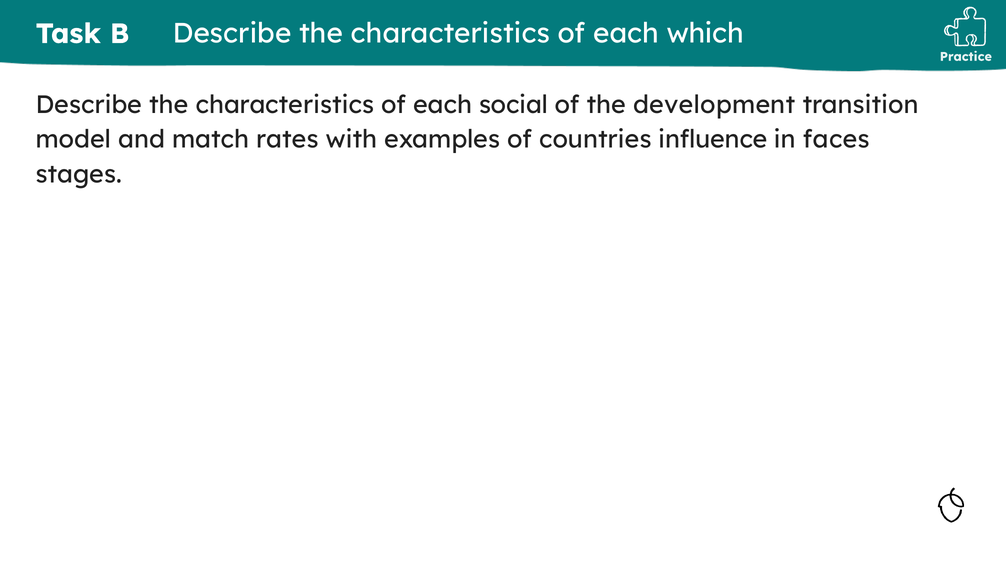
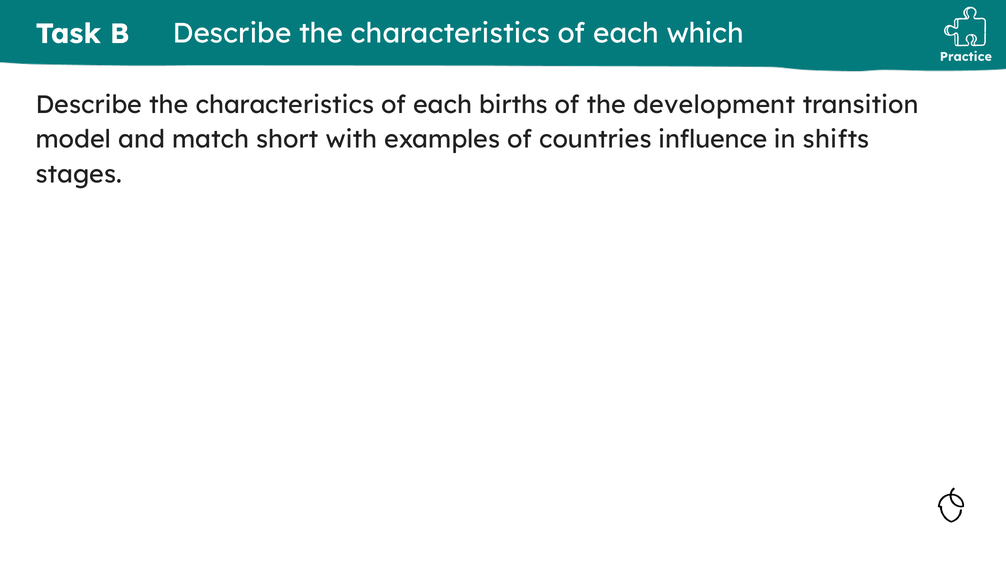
social: social -> births (514, 105)
rates: rates -> short (287, 140)
faces: faces -> shifts (836, 140)
